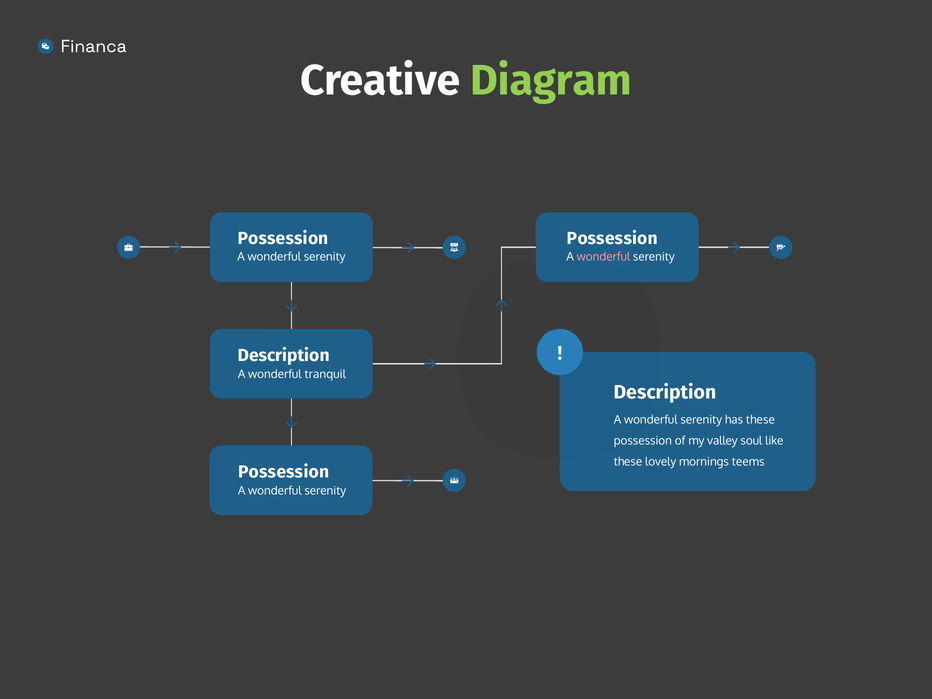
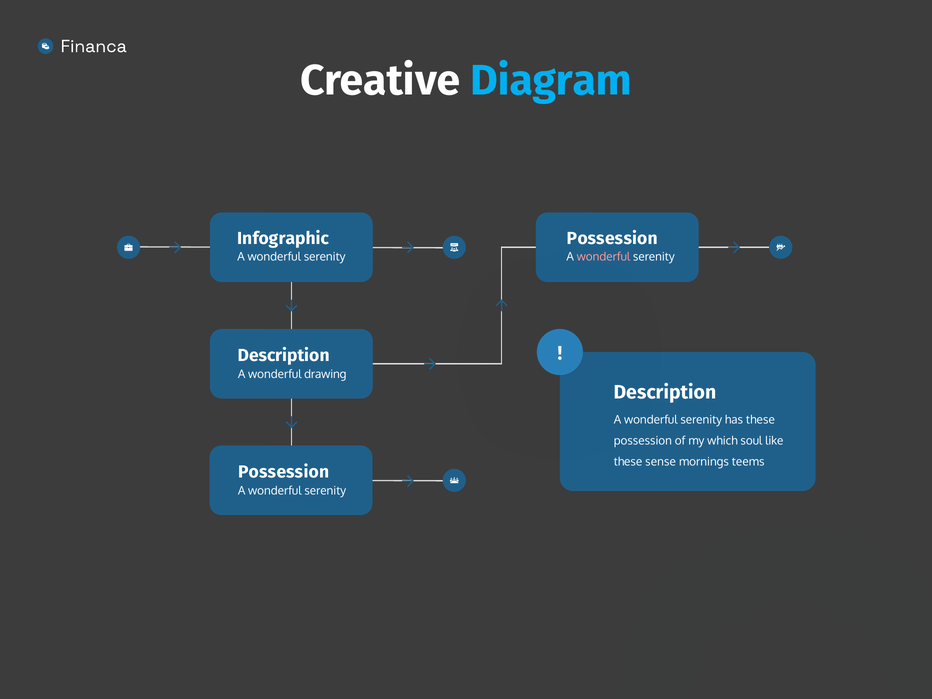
Diagram colour: light green -> light blue (551, 80)
Possession: Possession -> Infographic (283, 239)
tranquil: tranquil -> drawing (325, 374)
valley: valley -> which (722, 441)
lovely: lovely -> sense (661, 462)
